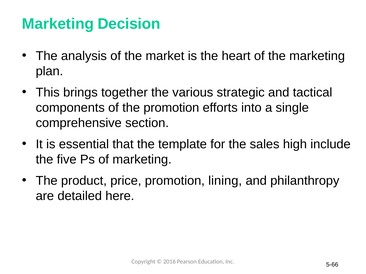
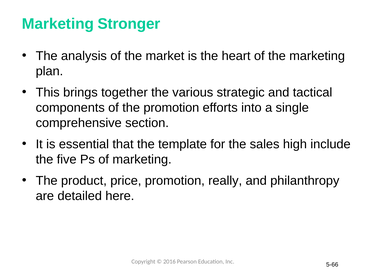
Decision: Decision -> Stronger (129, 24)
lining: lining -> really (225, 181)
